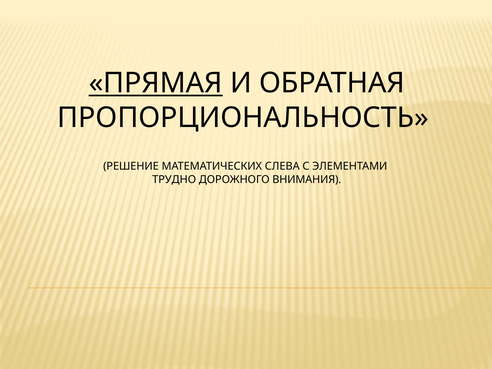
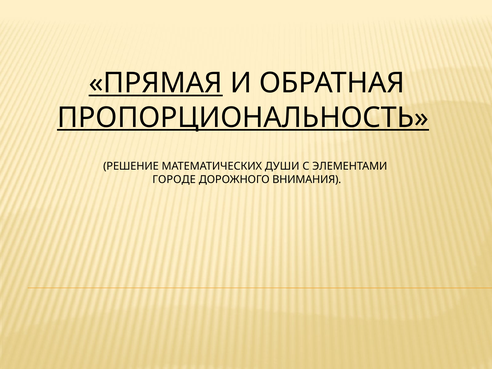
ПРОПОРЦИОНАЛЬНОСТЬ underline: none -> present (243, 118)
СЛЕВА: СЛЕВА -> ДУШИ (282, 166)
ТРУДНО: ТРУДНО -> ГОРОДЕ (174, 179)
